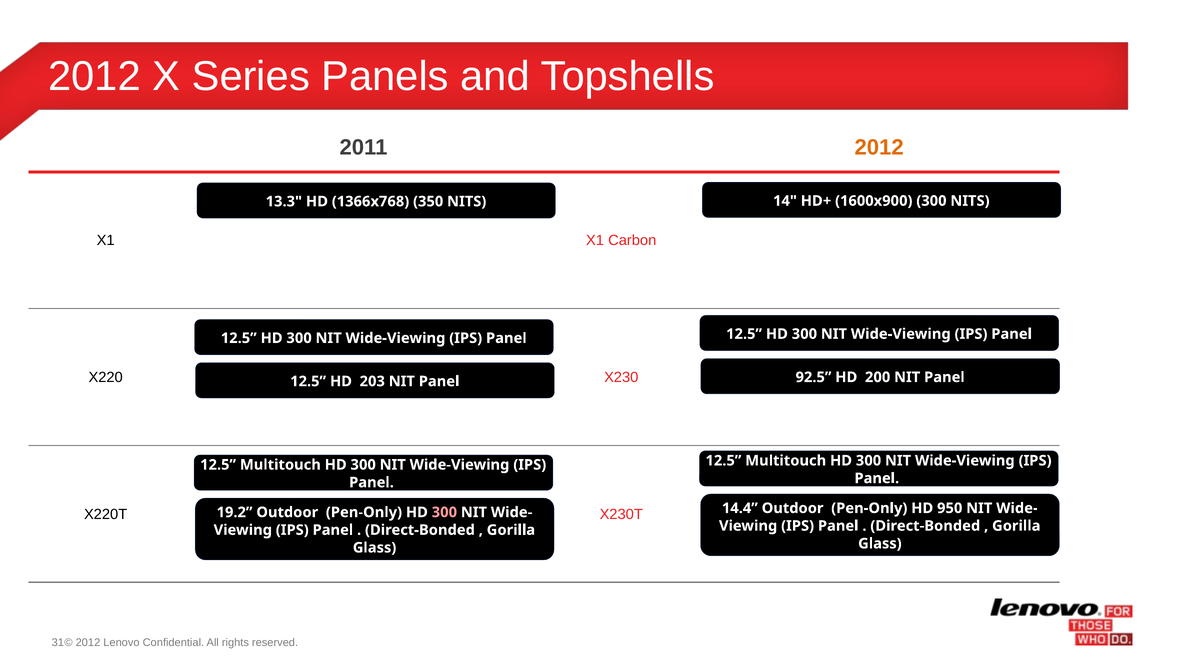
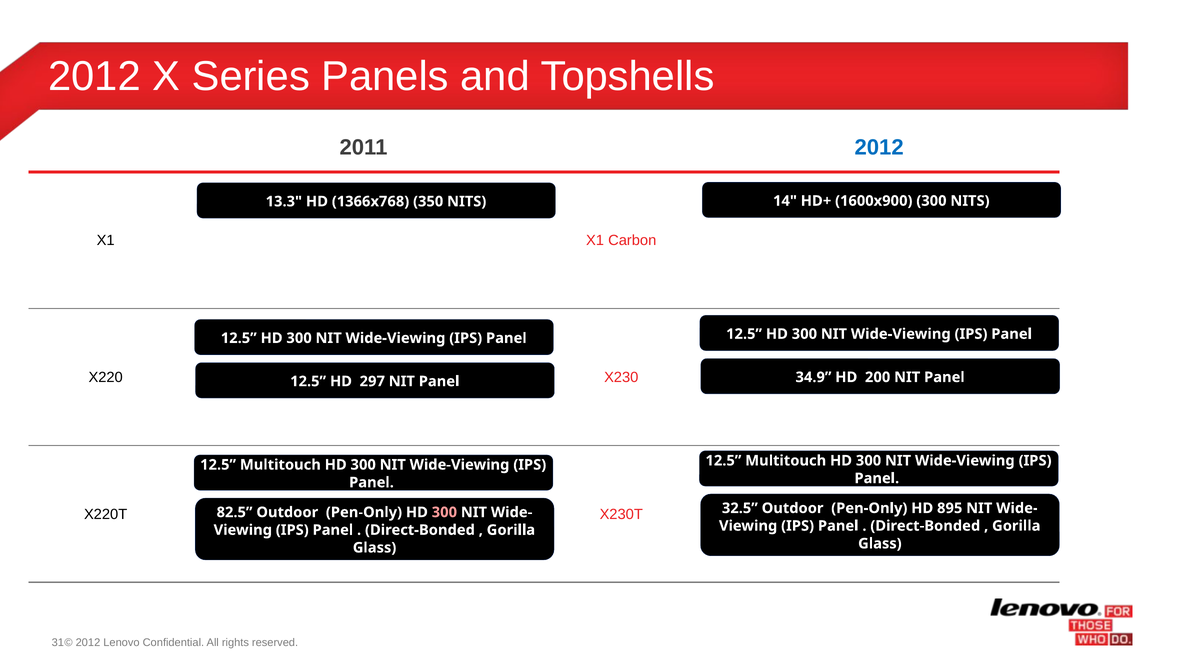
2012 colour: orange -> blue (879, 148)
92.5: 92.5 -> 34.9 (813, 377)
203: 203 -> 297 (372, 382)
14.4: 14.4 -> 32.5 (740, 508)
950: 950 -> 895 (950, 508)
19.2: 19.2 -> 82.5 (235, 513)
